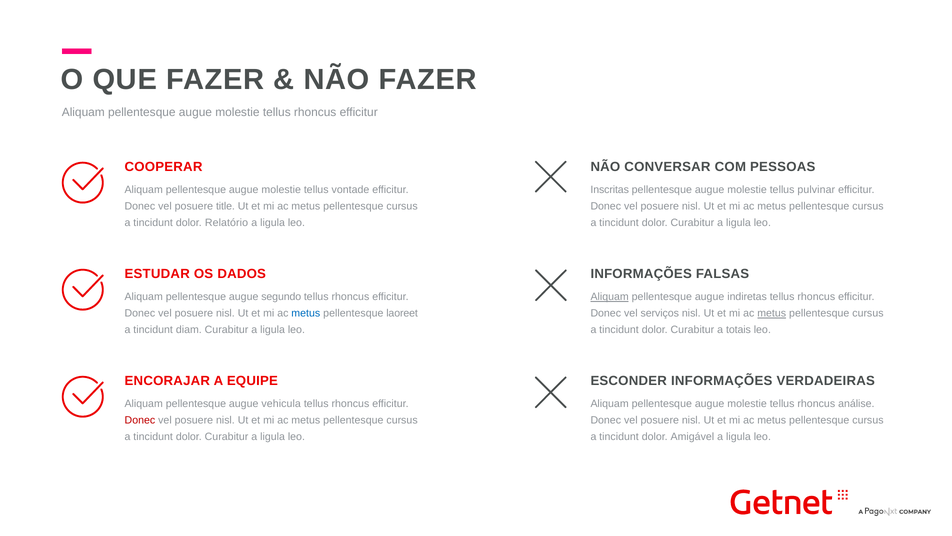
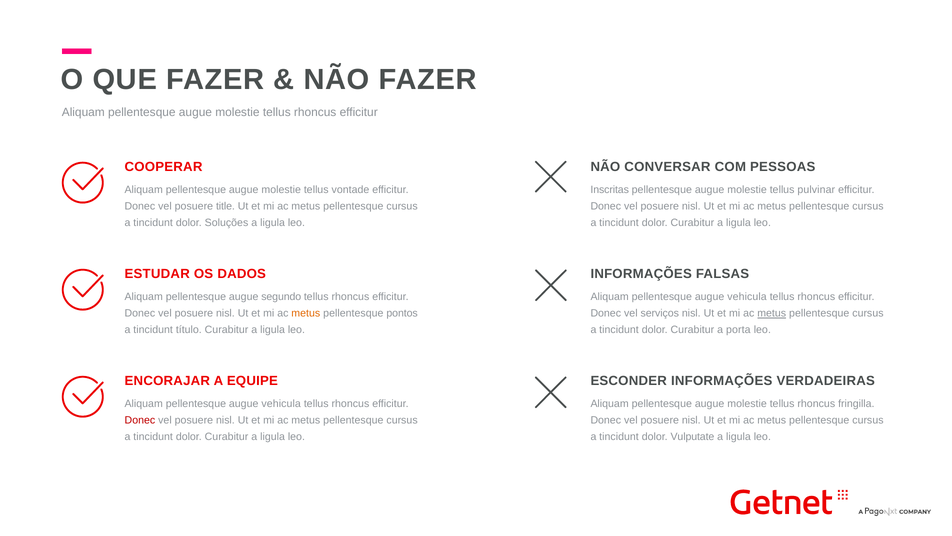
Relatório: Relatório -> Soluções (227, 223)
Aliquam underline: present -> none (610, 297)
indiretas: indiretas -> vehicula (747, 297)
metus colour: blue -> orange (306, 313)
laoreet: laoreet -> pontos (402, 313)
diam: diam -> título (189, 330)
totais: totais -> porta (738, 330)
análise: análise -> fringilla (856, 404)
Amigável: Amigável -> Vulputate (692, 437)
